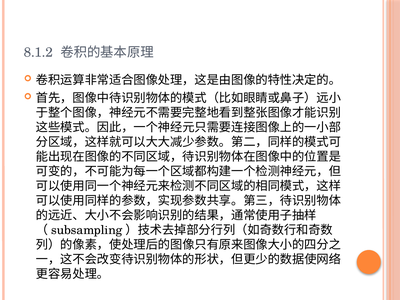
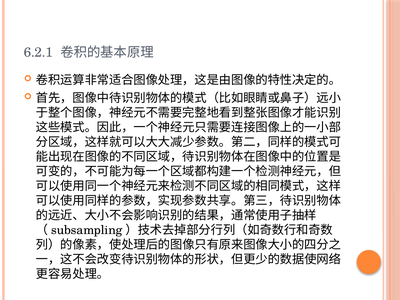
8.1.2: 8.1.2 -> 6.2.1 (38, 52)
